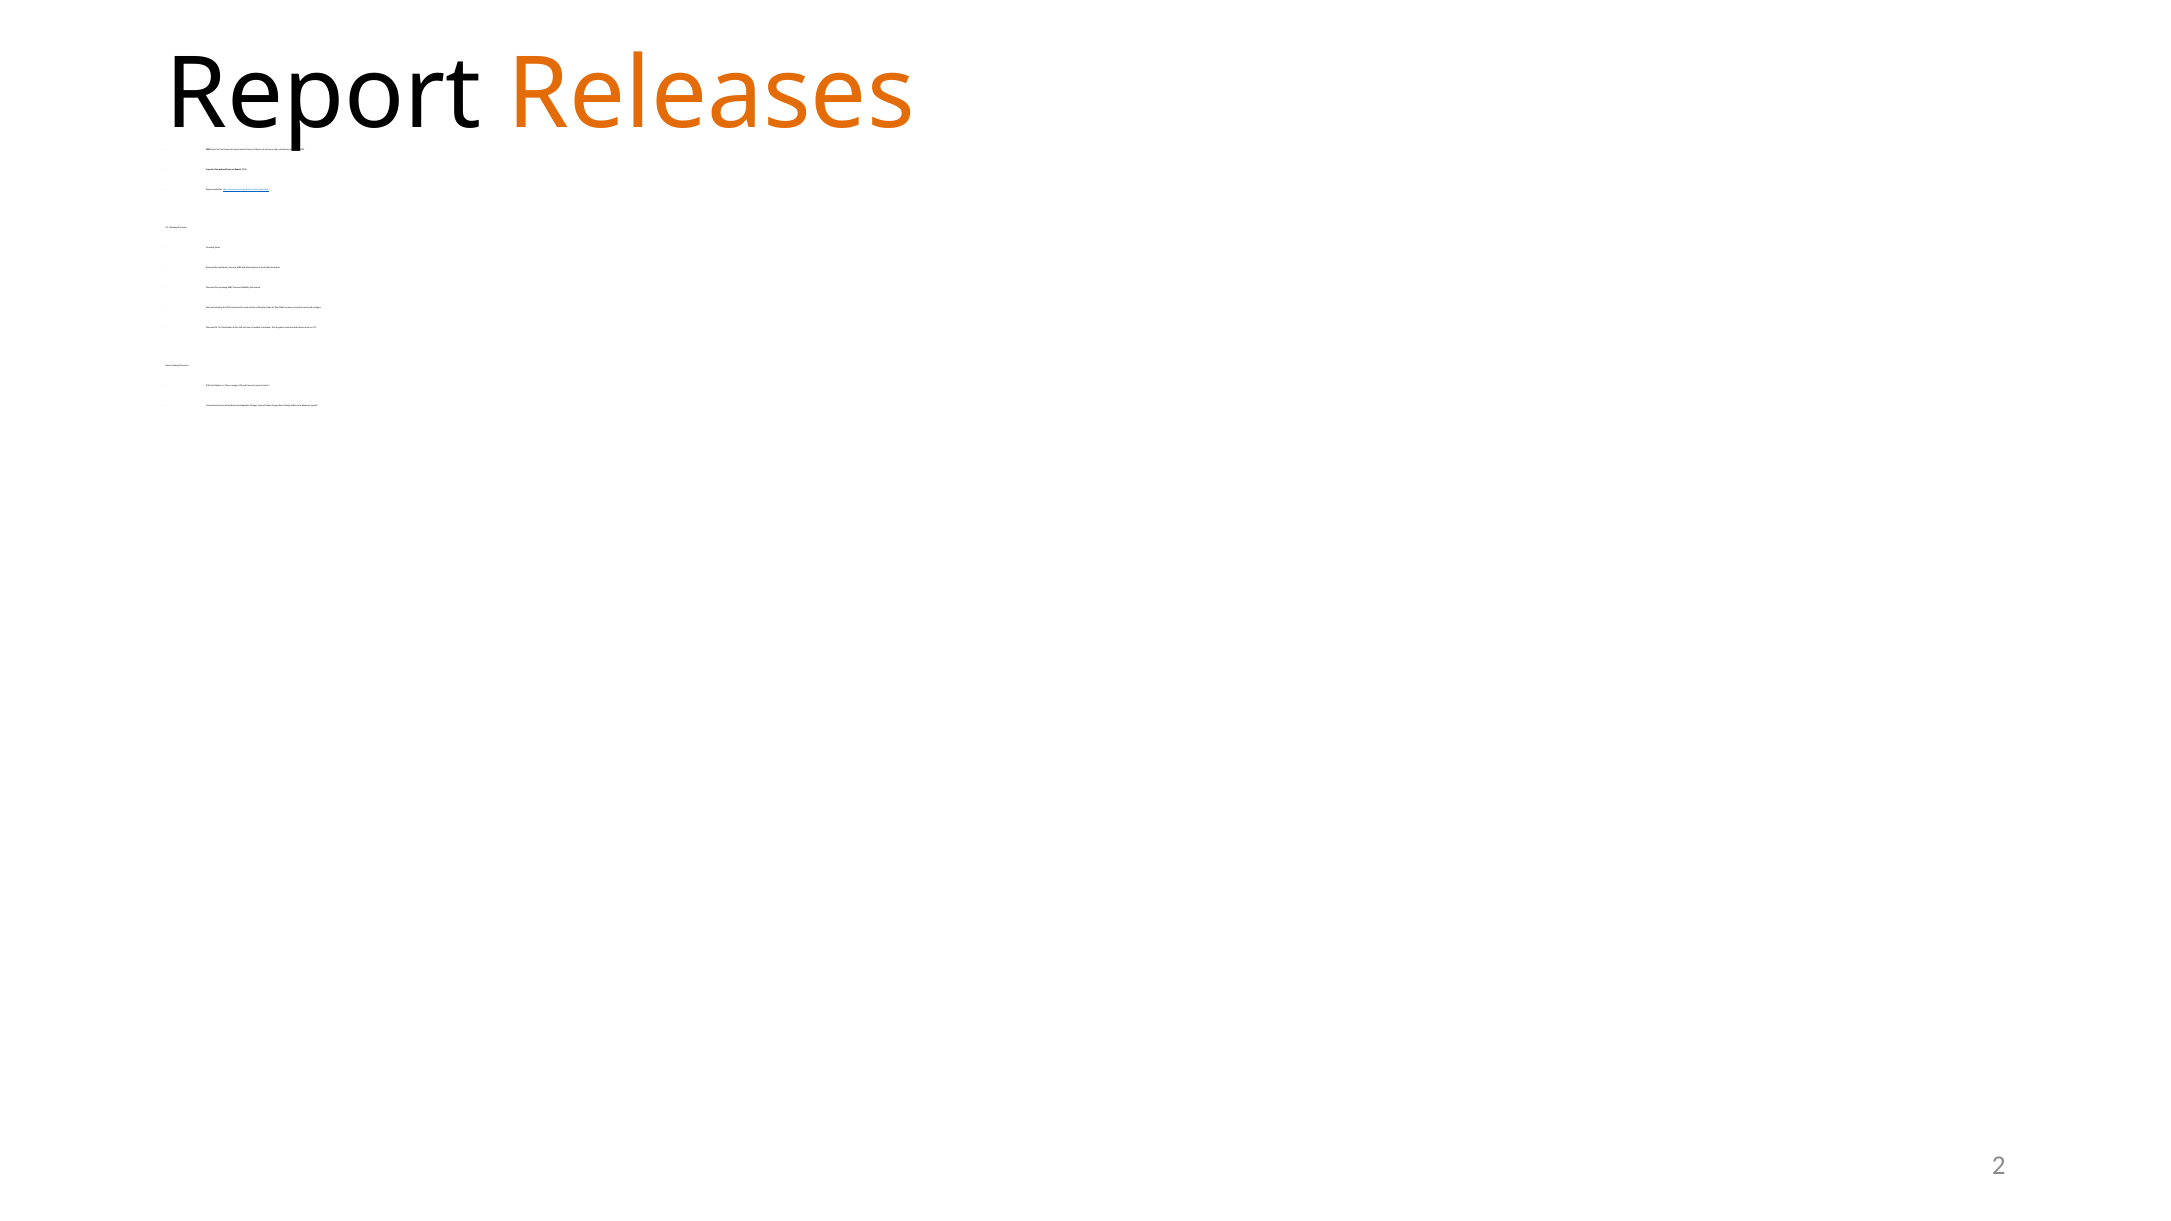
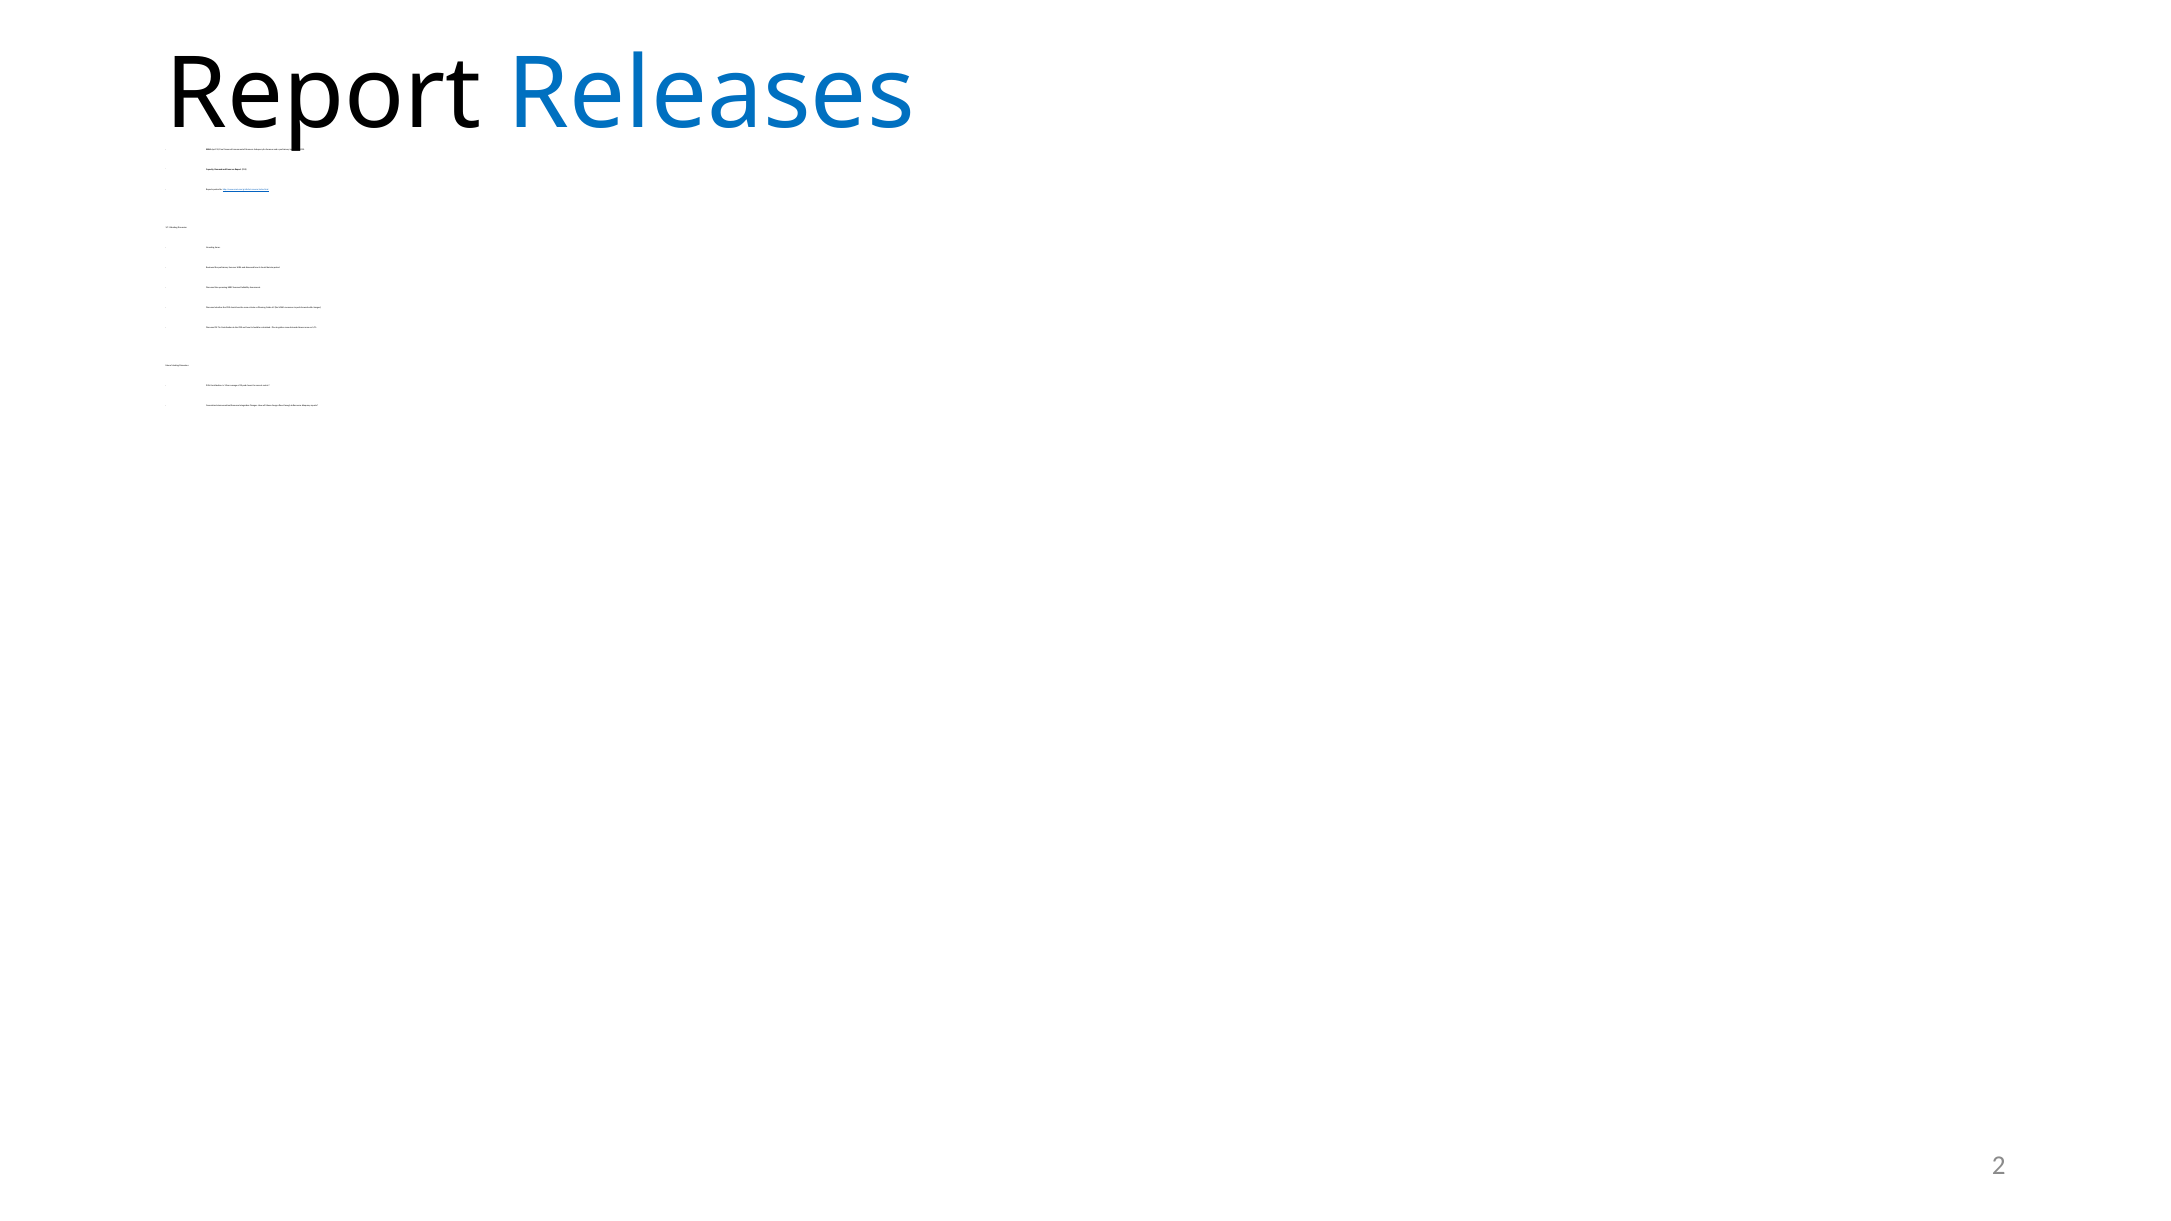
Releases colour: orange -> blue (711, 95)
